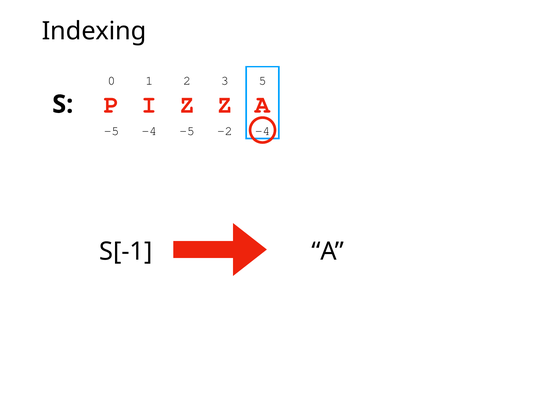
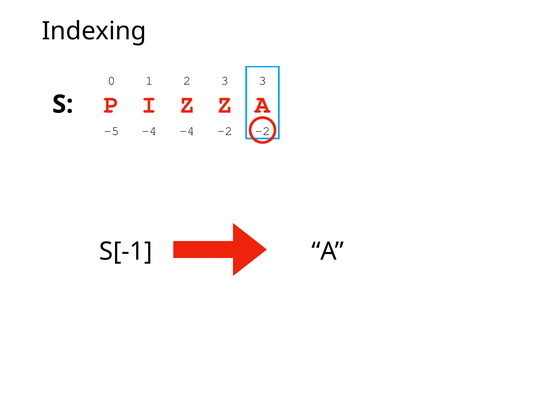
3 5: 5 -> 3 (263, 81)
-4 -5: -5 -> -4 (187, 131)
-2 -4: -4 -> -2 (263, 131)
